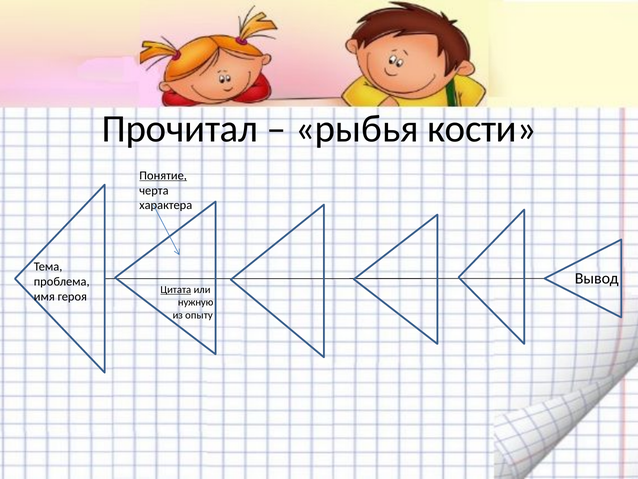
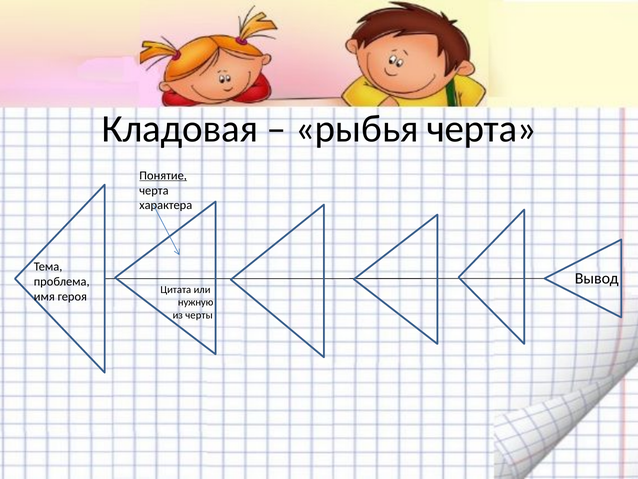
Прочитал: Прочитал -> Кладовая (180, 129)
рыбья кости: кости -> черта (482, 129)
Цитата underline: present -> none (176, 289)
опыту: опыту -> черты (199, 315)
